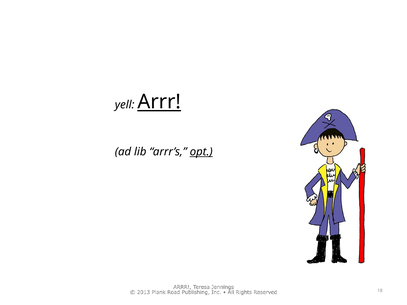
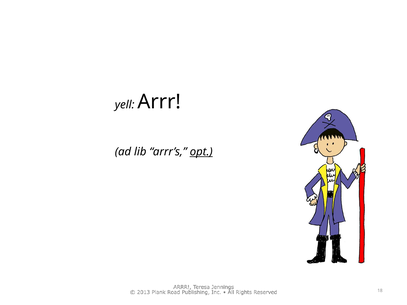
Arrr underline: present -> none (159, 102)
